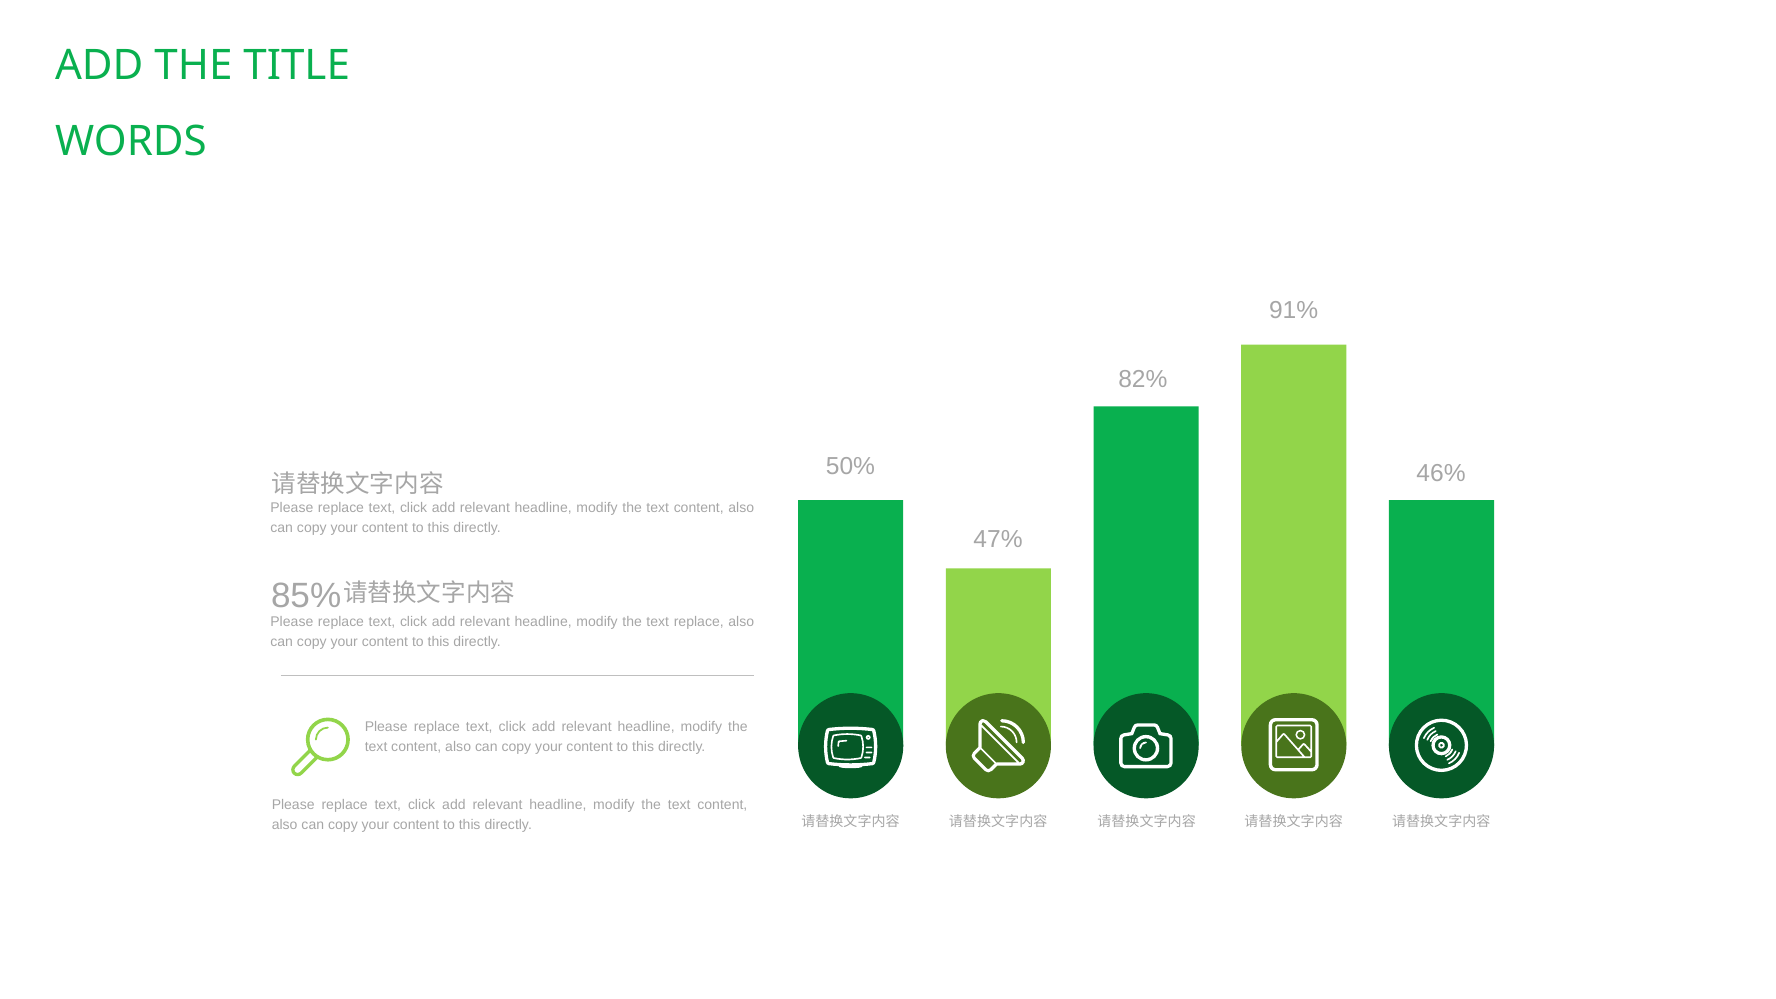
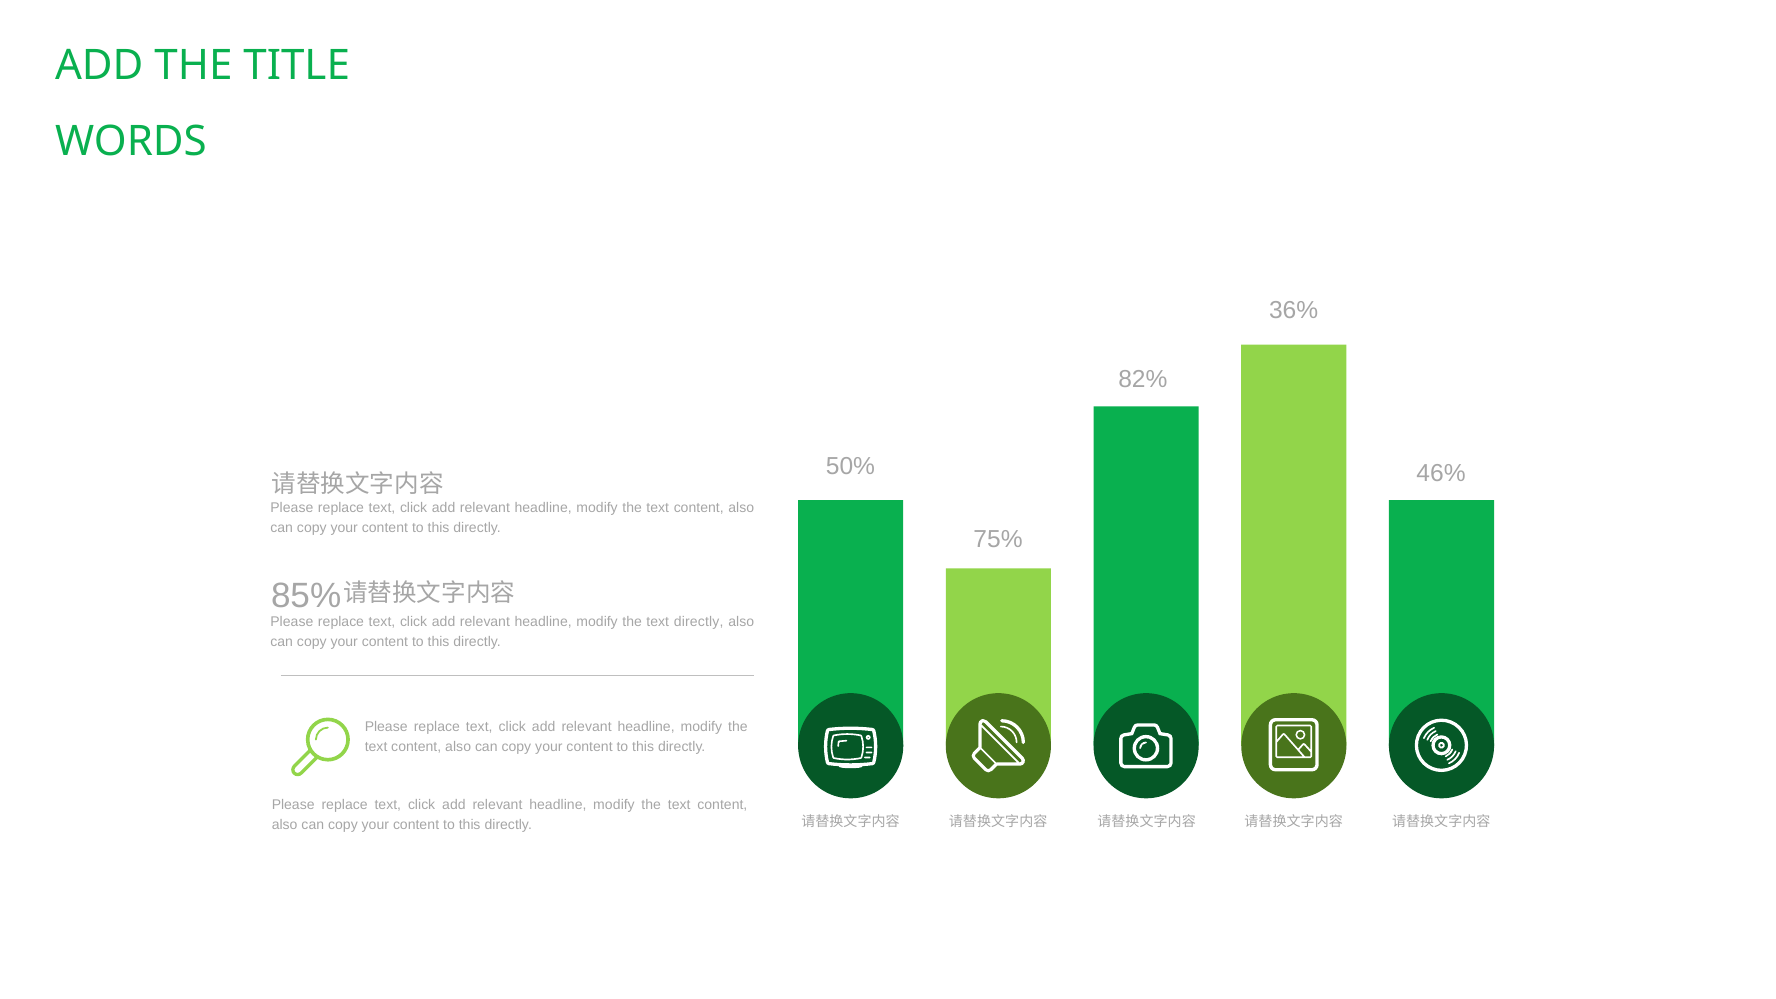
91%: 91% -> 36% (1294, 310)
47%: 47% -> 75% (998, 540)
text replace: replace -> directly (699, 622)
